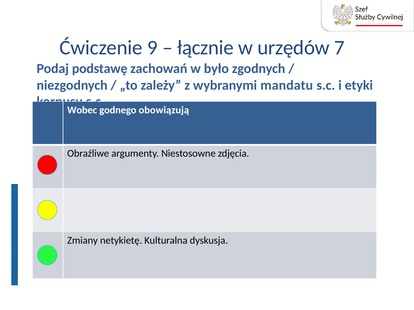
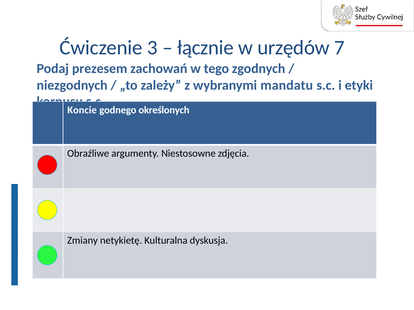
9: 9 -> 3 (152, 48)
podstawę: podstawę -> prezesem (100, 69)
było: było -> tego (216, 69)
Wobec: Wobec -> Koncie (82, 110)
obowiązują: obowiązują -> określonych (164, 110)
